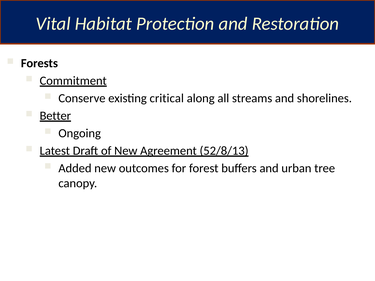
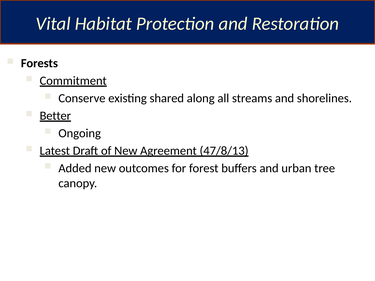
critical: critical -> shared (167, 98)
52/8/13: 52/8/13 -> 47/8/13 (224, 151)
